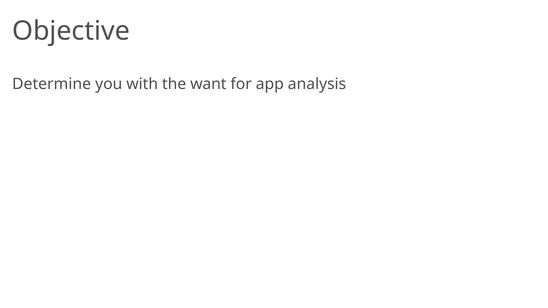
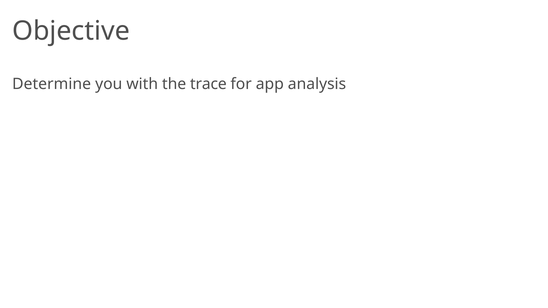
want: want -> trace (208, 84)
